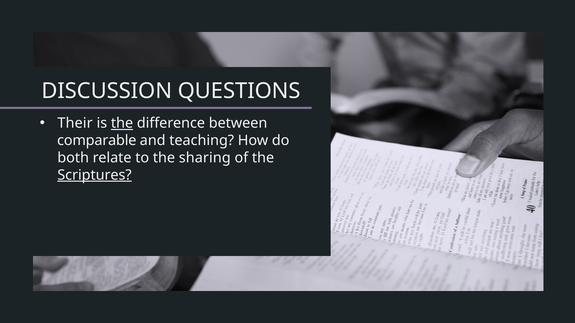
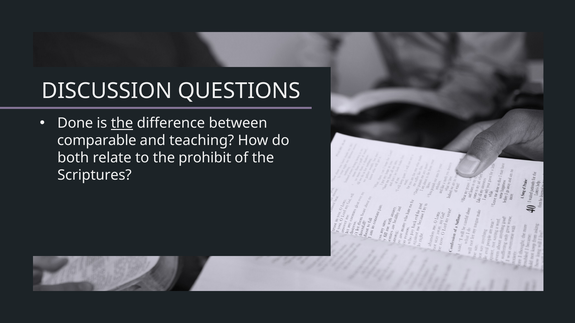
Their: Their -> Done (75, 123)
sharing: sharing -> prohibit (205, 158)
Scriptures underline: present -> none (94, 175)
